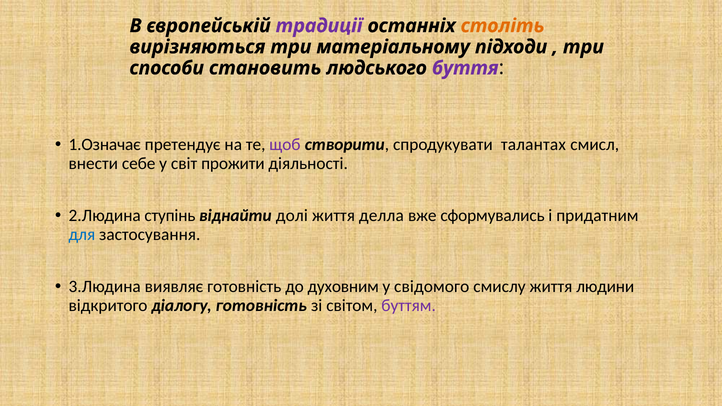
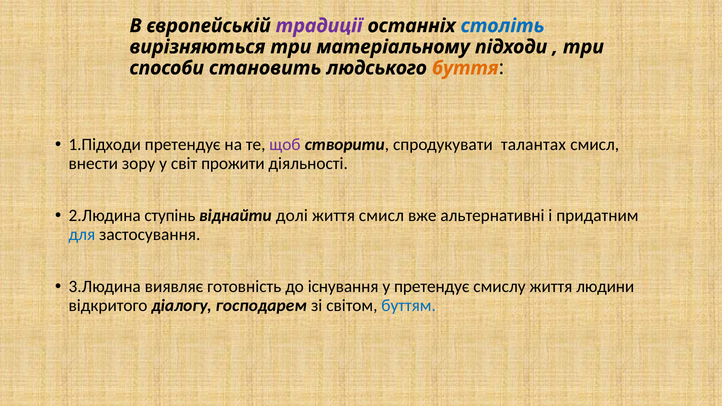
століть colour: orange -> blue (503, 26)
буття colour: purple -> orange (465, 68)
1.Означає: 1.Означає -> 1.Підходи (105, 145)
себе: себе -> зору (139, 163)
життя делла: делла -> смисл (381, 216)
сформувались: сформувались -> альтернативні (492, 216)
духовним: духовним -> існування (343, 287)
у свідомого: свідомого -> претендує (432, 287)
діалогу готовність: готовність -> господарем (261, 306)
буттям colour: purple -> blue (409, 306)
